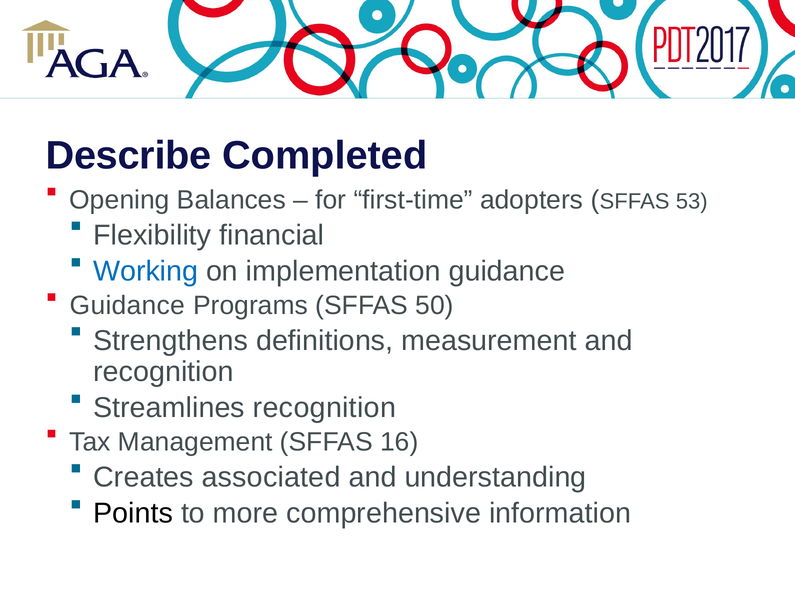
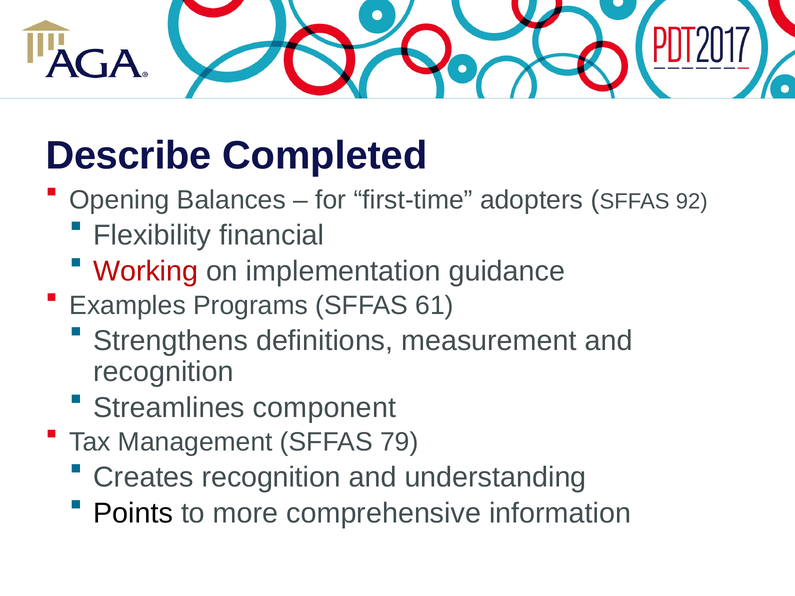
53: 53 -> 92 (692, 202)
Working colour: blue -> red (146, 271)
Guidance: Guidance -> Examples (128, 306)
50: 50 -> 61 (435, 306)
Streamlines recognition: recognition -> component (325, 408)
16: 16 -> 79 (399, 442)
Creates associated: associated -> recognition (271, 477)
